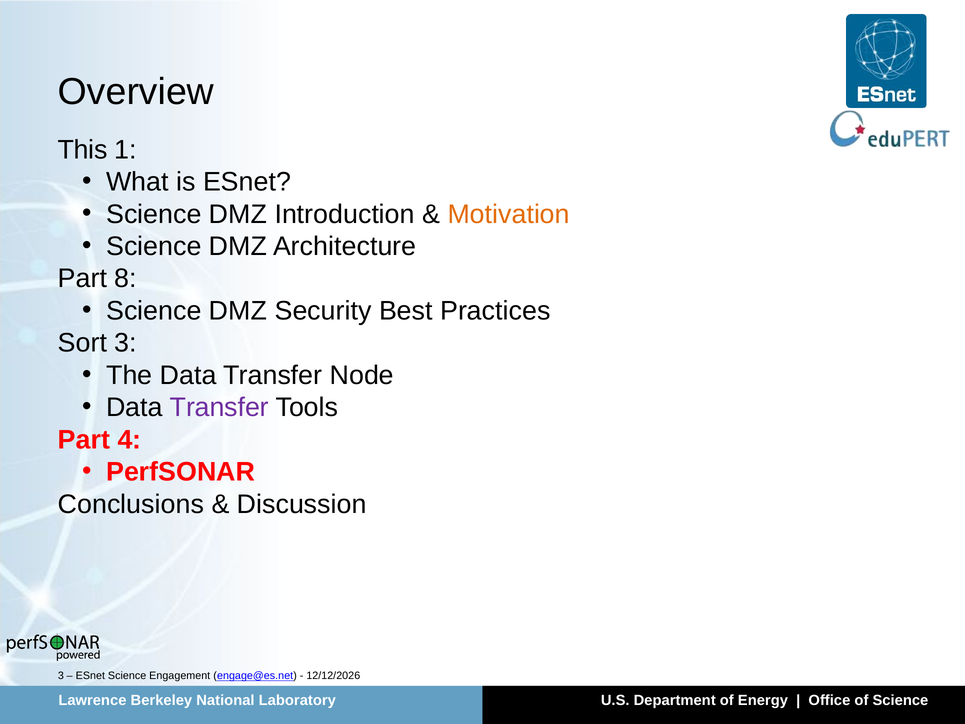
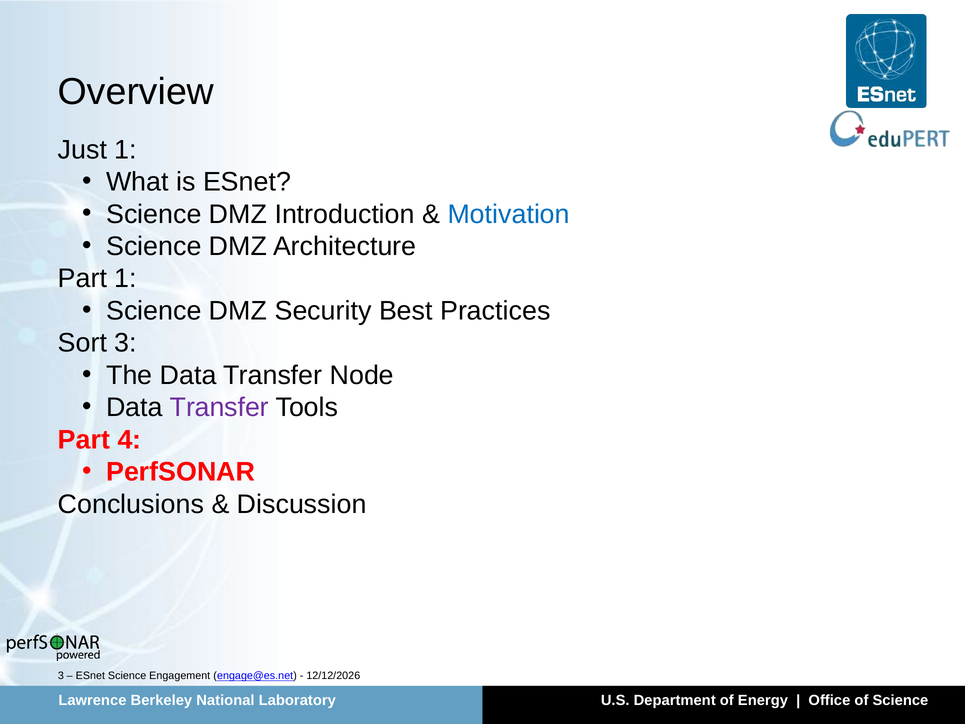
This: This -> Just (82, 150)
Motivation colour: orange -> blue (509, 214)
Part 8: 8 -> 1 (126, 279)
